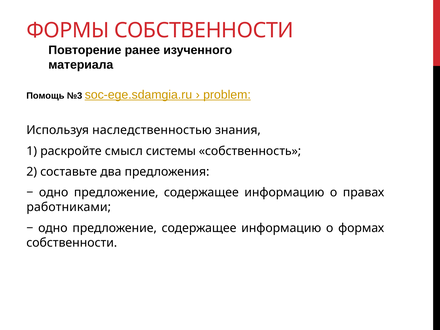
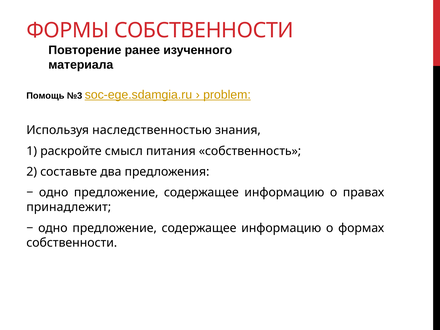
системы: системы -> питания (171, 151)
работниками: работниками -> принадлежит (69, 207)
